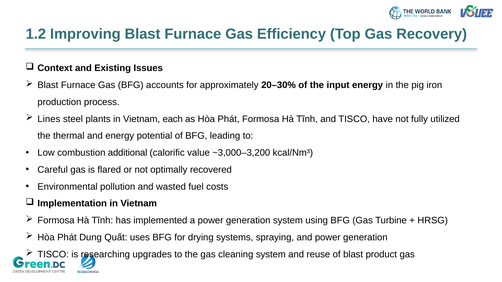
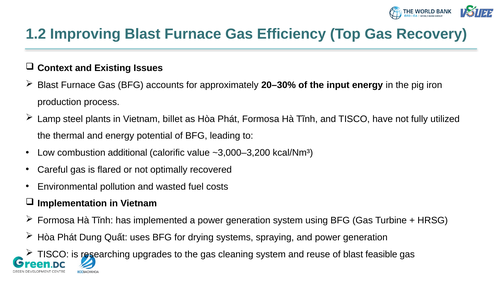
Lines: Lines -> Lamp (49, 119)
each: each -> billet (173, 119)
product: product -> feasible (381, 255)
